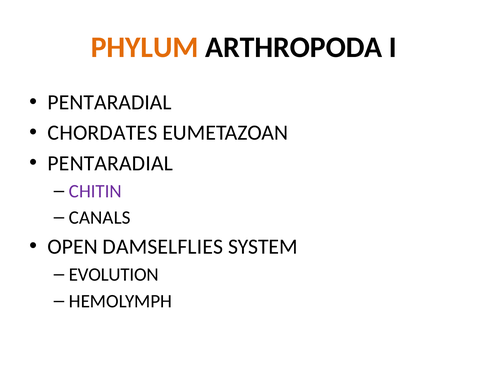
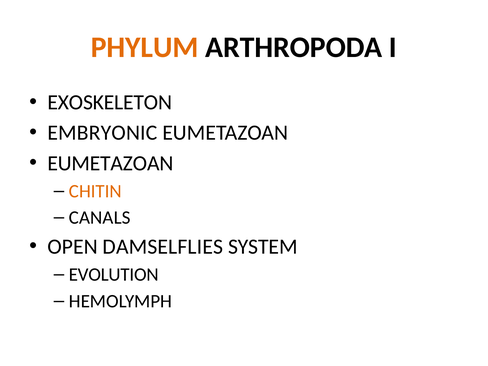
PENTARADIAL: PENTARADIAL -> EXOSKELETON (110, 102)
CHORDATES: CHORDATES -> EMBRYONIC (102, 133)
PENTARADIAL: PENTARADIAL -> EUMETAZOAN (110, 163)
CHITIN colour: purple -> orange (95, 191)
